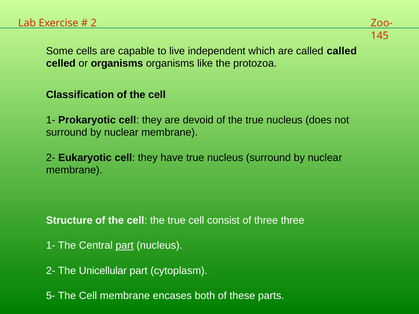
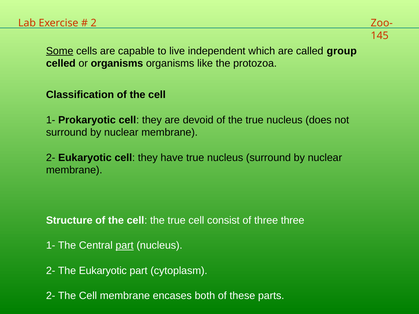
Some underline: none -> present (60, 51)
called called: called -> group (342, 51)
The Unicellular: Unicellular -> Eukaryotic (103, 271)
5-: 5- -> 2- (51, 296)
